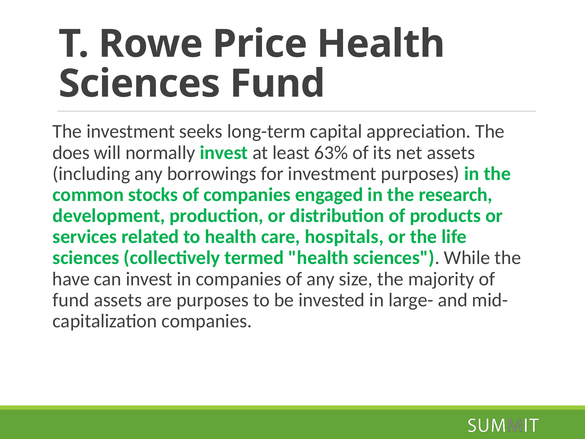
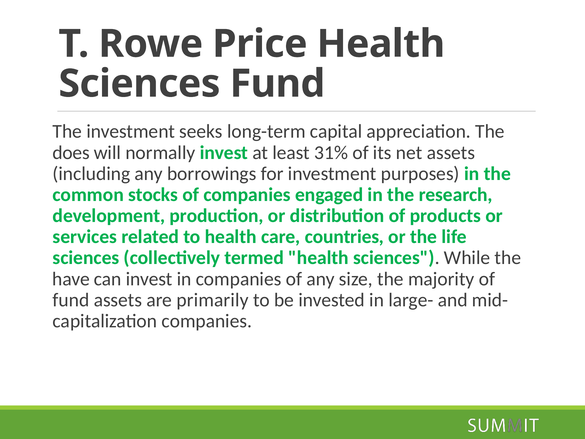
63%: 63% -> 31% (331, 152)
hospitals: hospitals -> countries (344, 237)
are purposes: purposes -> primarily (212, 300)
